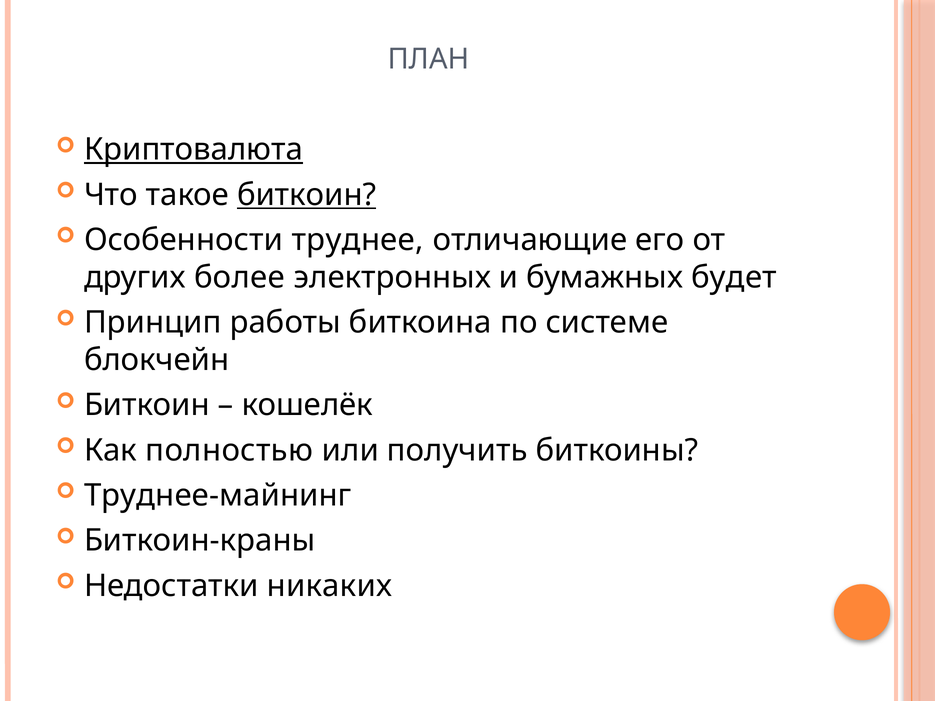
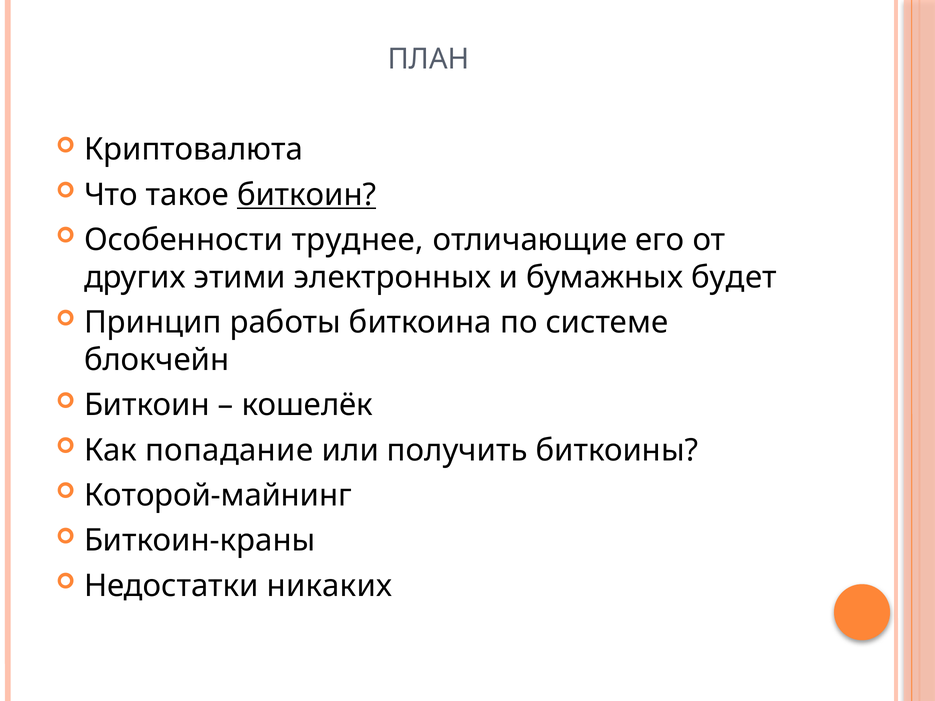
Криптовалюта underline: present -> none (194, 150)
более: более -> этими (240, 277)
полностью: полностью -> попадание (229, 450)
Труднее-майнинг: Труднее-майнинг -> Которой-майнинг (218, 496)
